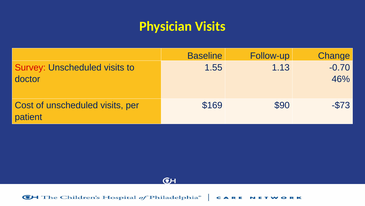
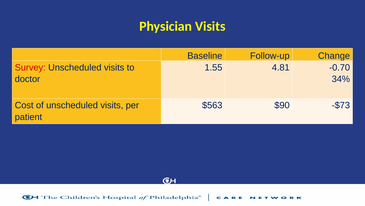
1.13: 1.13 -> 4.81 (281, 67)
46%: 46% -> 34% (341, 79)
$169: $169 -> $563 (212, 105)
